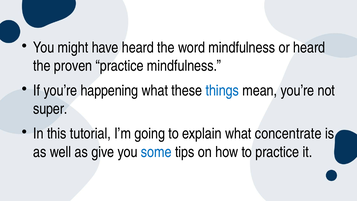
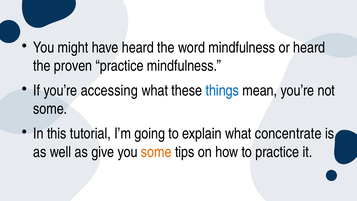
happening: happening -> accessing (109, 90)
super: super -> some (50, 109)
some colour: blue -> orange (156, 152)
